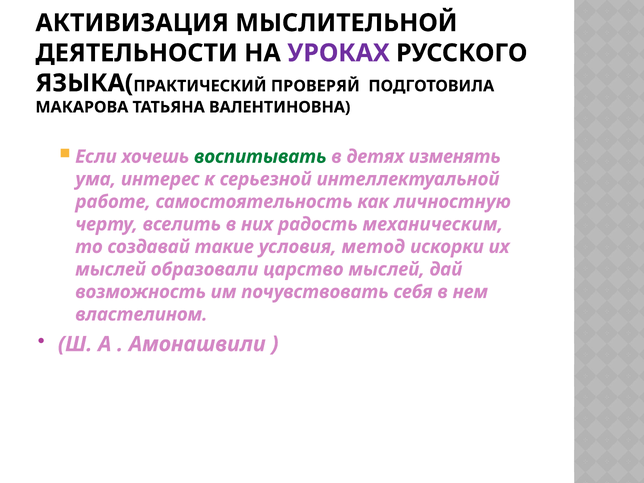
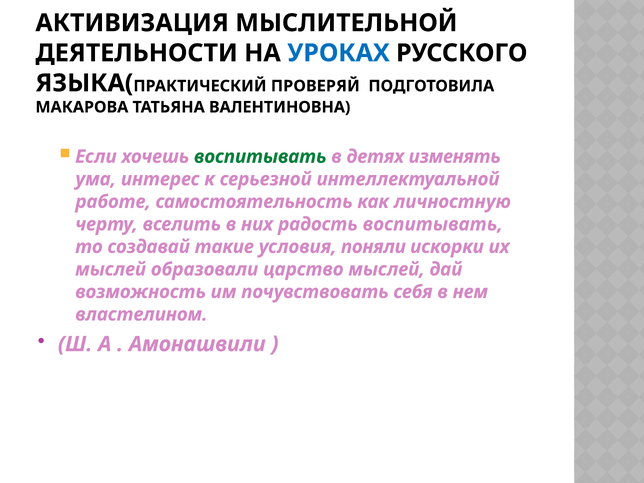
УРОКАХ colour: purple -> blue (338, 53)
радость механическим: механическим -> воспитывать (433, 224)
метод: метод -> поняли (373, 247)
